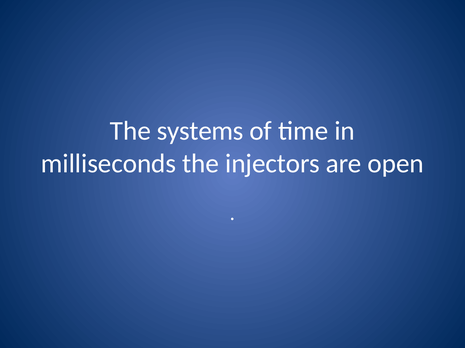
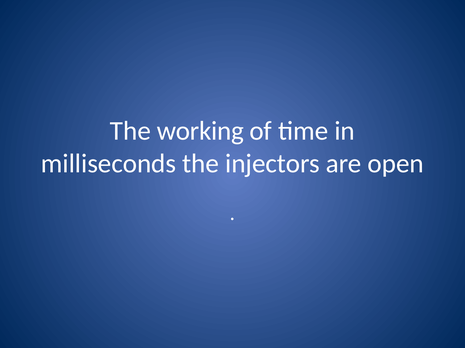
systems: systems -> working (200, 131)
